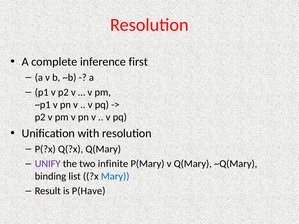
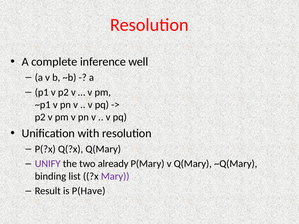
first: first -> well (138, 62)
infinite: infinite -> already (113, 164)
Mary colour: blue -> purple (115, 176)
